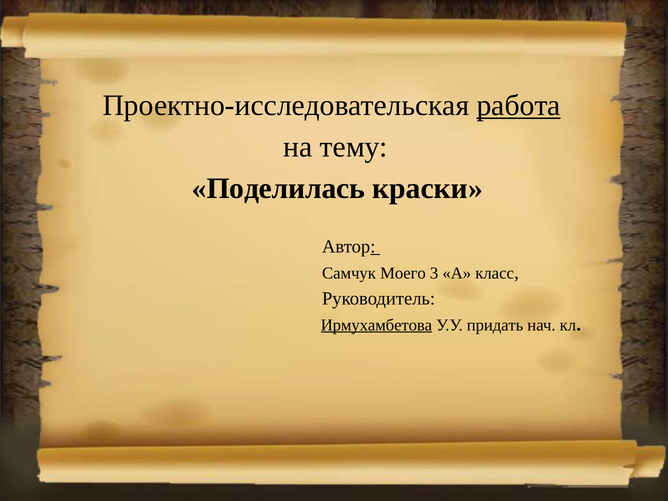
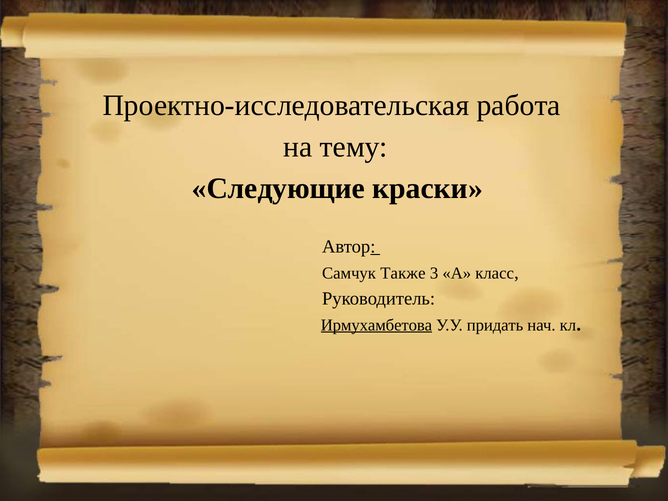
работа underline: present -> none (519, 105)
Поделилась: Поделилась -> Следующие (278, 189)
Моего: Моего -> Также (403, 273)
